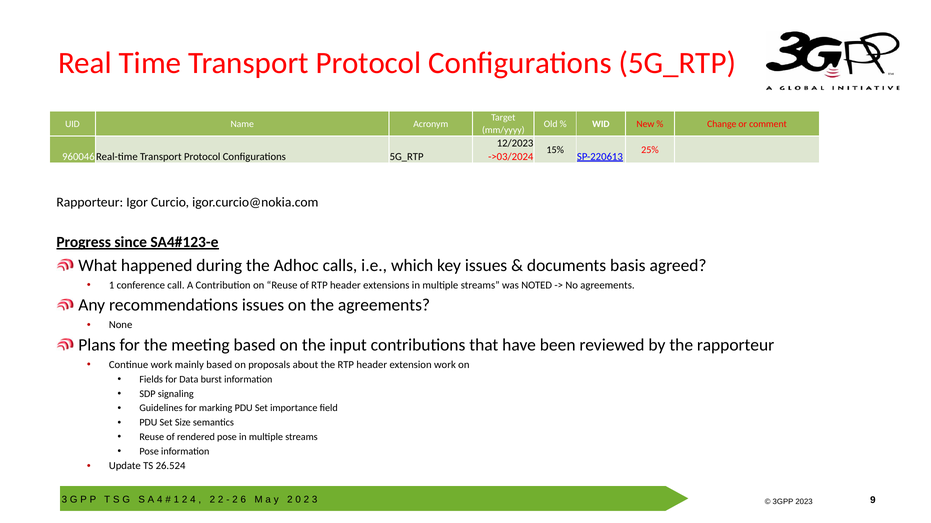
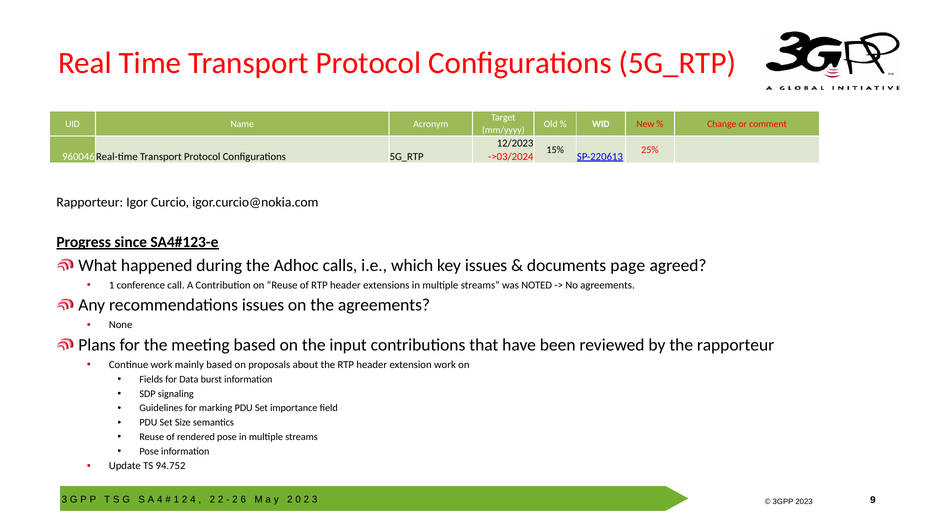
basis: basis -> page (628, 266)
26.524: 26.524 -> 94.752 (171, 467)
